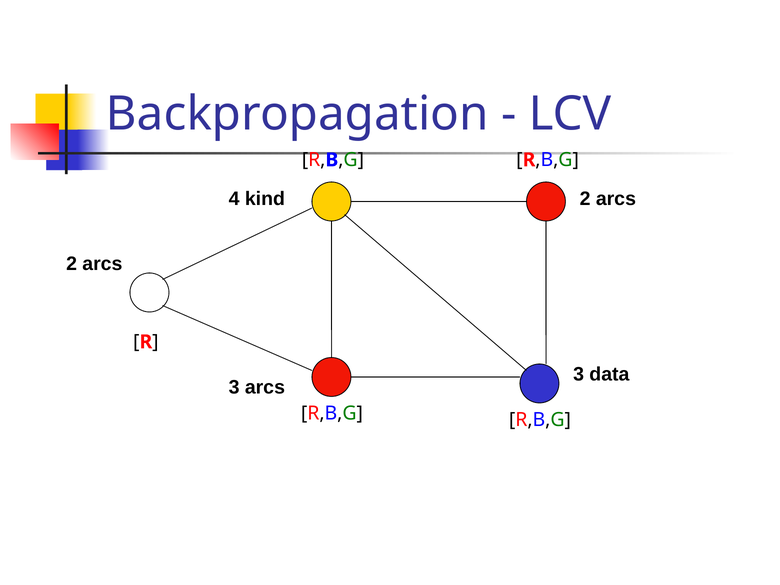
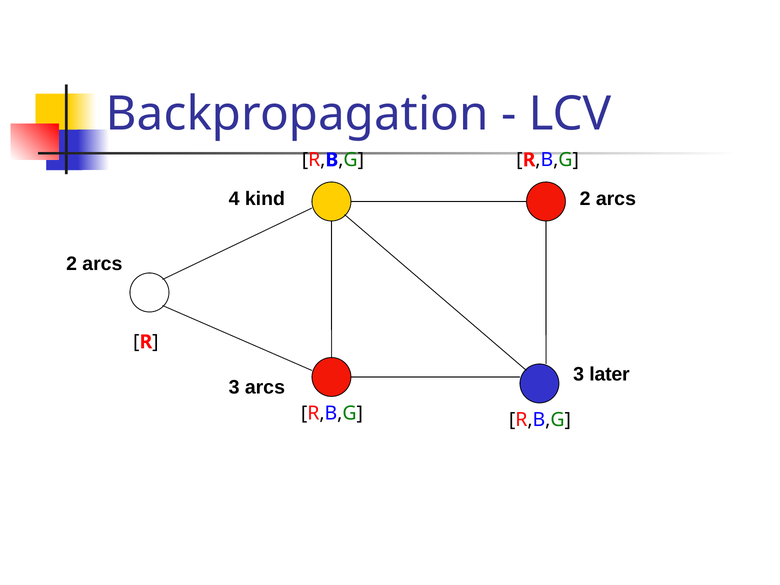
data: data -> later (610, 374)
